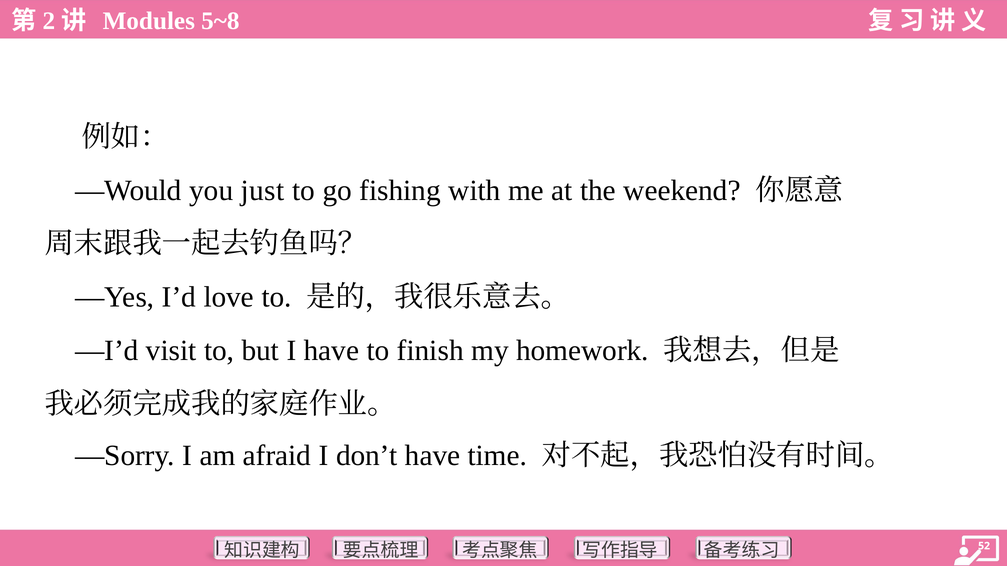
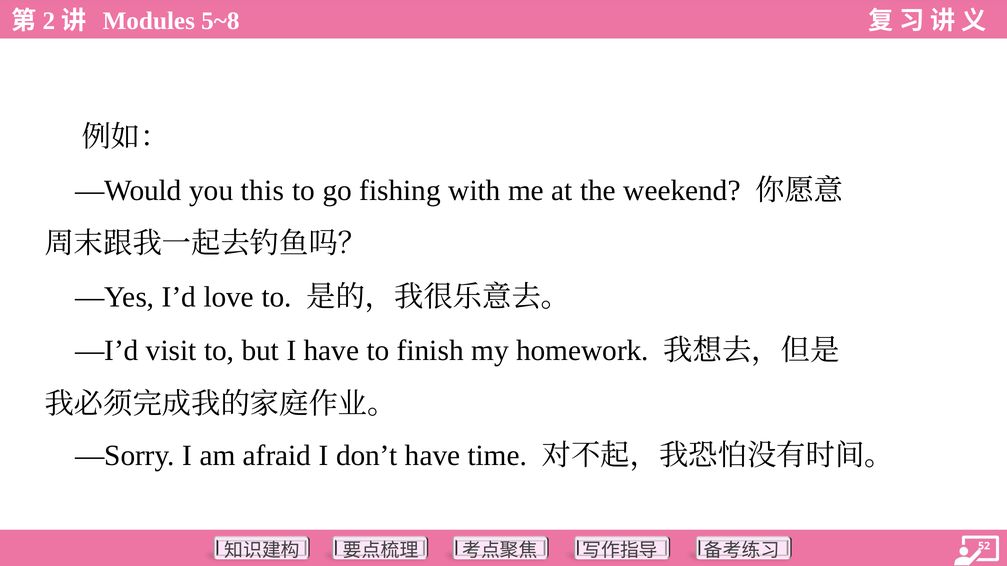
just: just -> this (263, 191)
